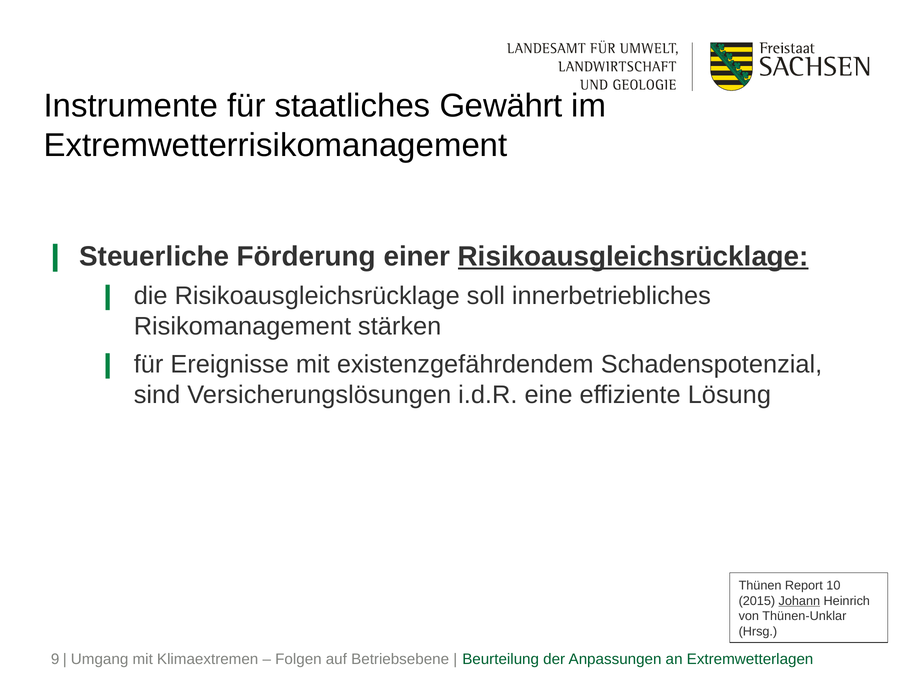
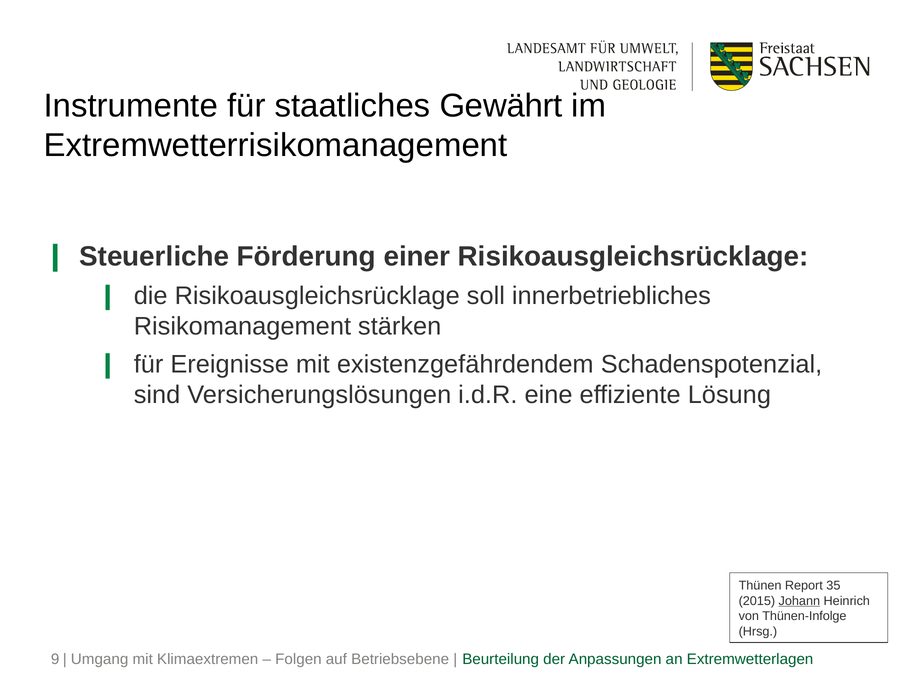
Risikoausgleichsrücklage underline: present -> none (633, 256)
10: 10 -> 35 (833, 585)
Thünen-Unklar: Thünen-Unklar -> Thünen-Infolge (804, 616)
